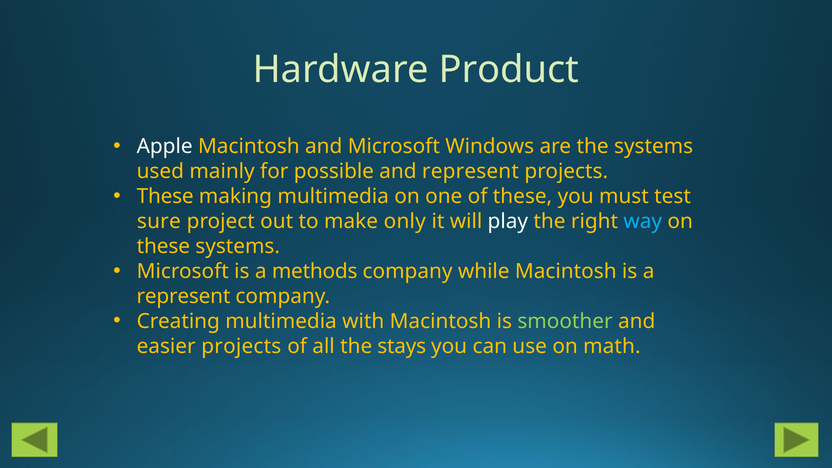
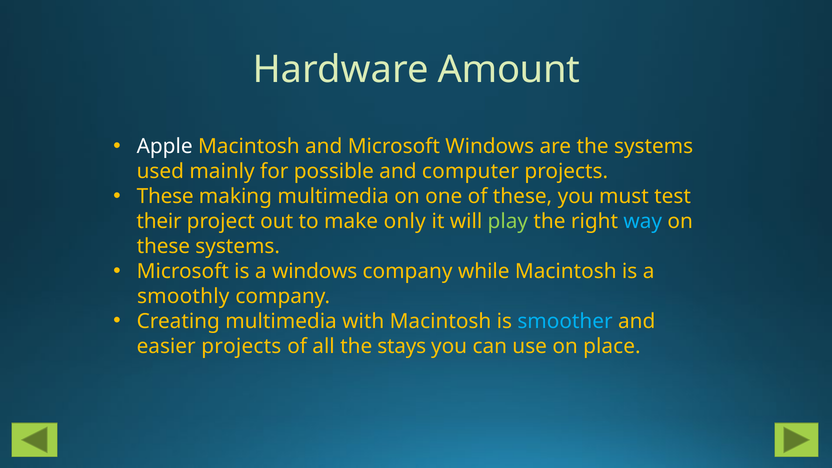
Product: Product -> Amount (509, 70)
and represent: represent -> computer (470, 171)
sure: sure -> their (159, 221)
play colour: white -> light green (508, 221)
a methods: methods -> windows (315, 271)
represent: represent -> smoothly (183, 296)
smoother colour: light green -> light blue (565, 321)
math: math -> place (612, 346)
